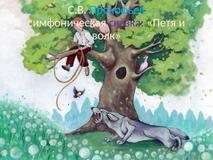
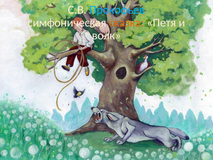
сказка colour: purple -> orange (127, 23)
